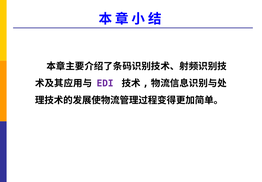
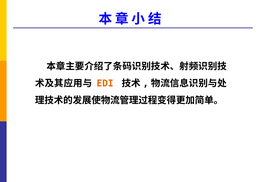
EDI colour: purple -> orange (105, 83)
